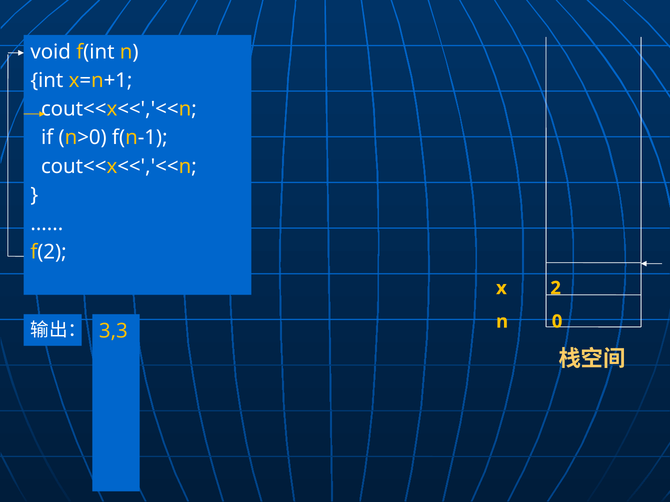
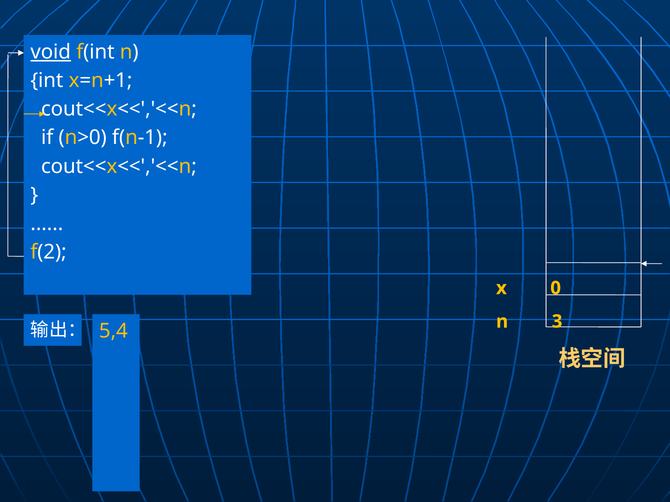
void underline: none -> present (51, 52)
2: 2 -> 0 (556, 288)
0: 0 -> 3 (557, 322)
3,3: 3,3 -> 5,4 (113, 332)
